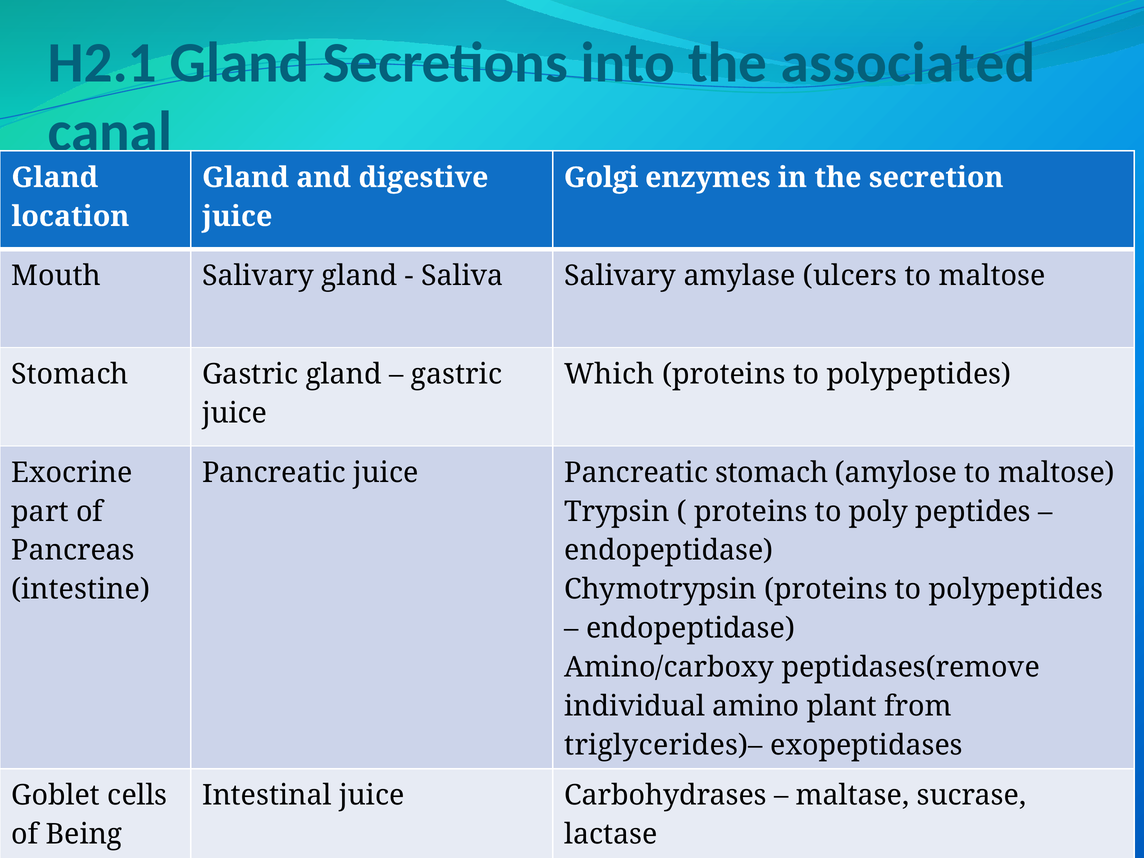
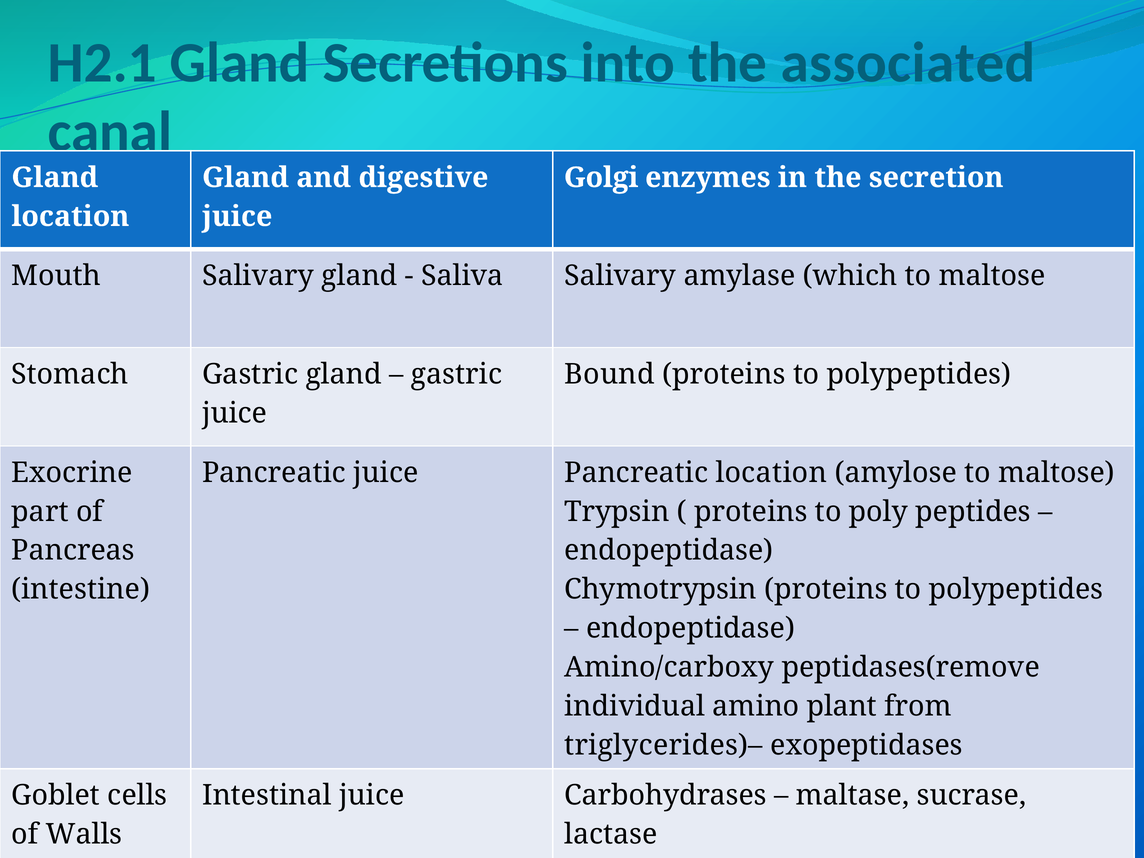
ulcers: ulcers -> which (850, 276)
Which: Which -> Bound (609, 374)
Pancreatic stomach: stomach -> location (771, 473)
Being: Being -> Walls (84, 834)
